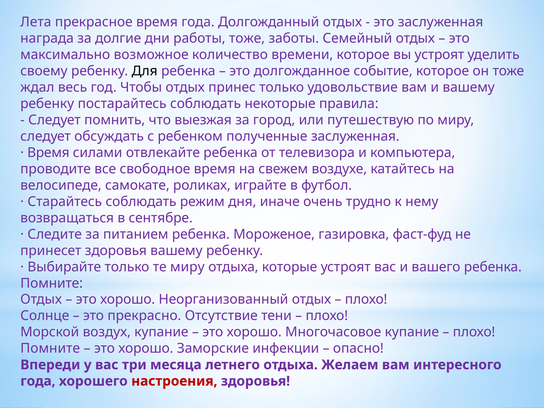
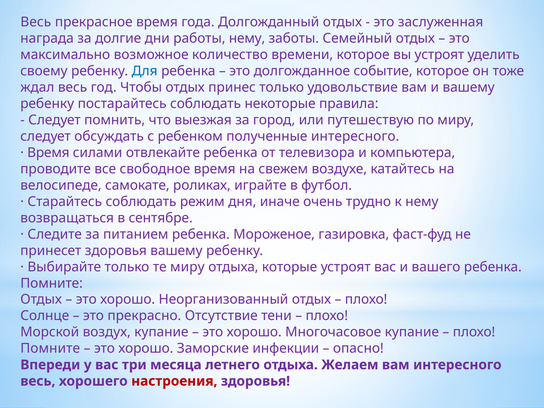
Лета: Лета -> Весь (36, 22)
работы тоже: тоже -> нему (247, 38)
Для colour: black -> blue (145, 71)
полученные заслуженная: заслуженная -> интересного (355, 136)
года: года -> весь (38, 381)
